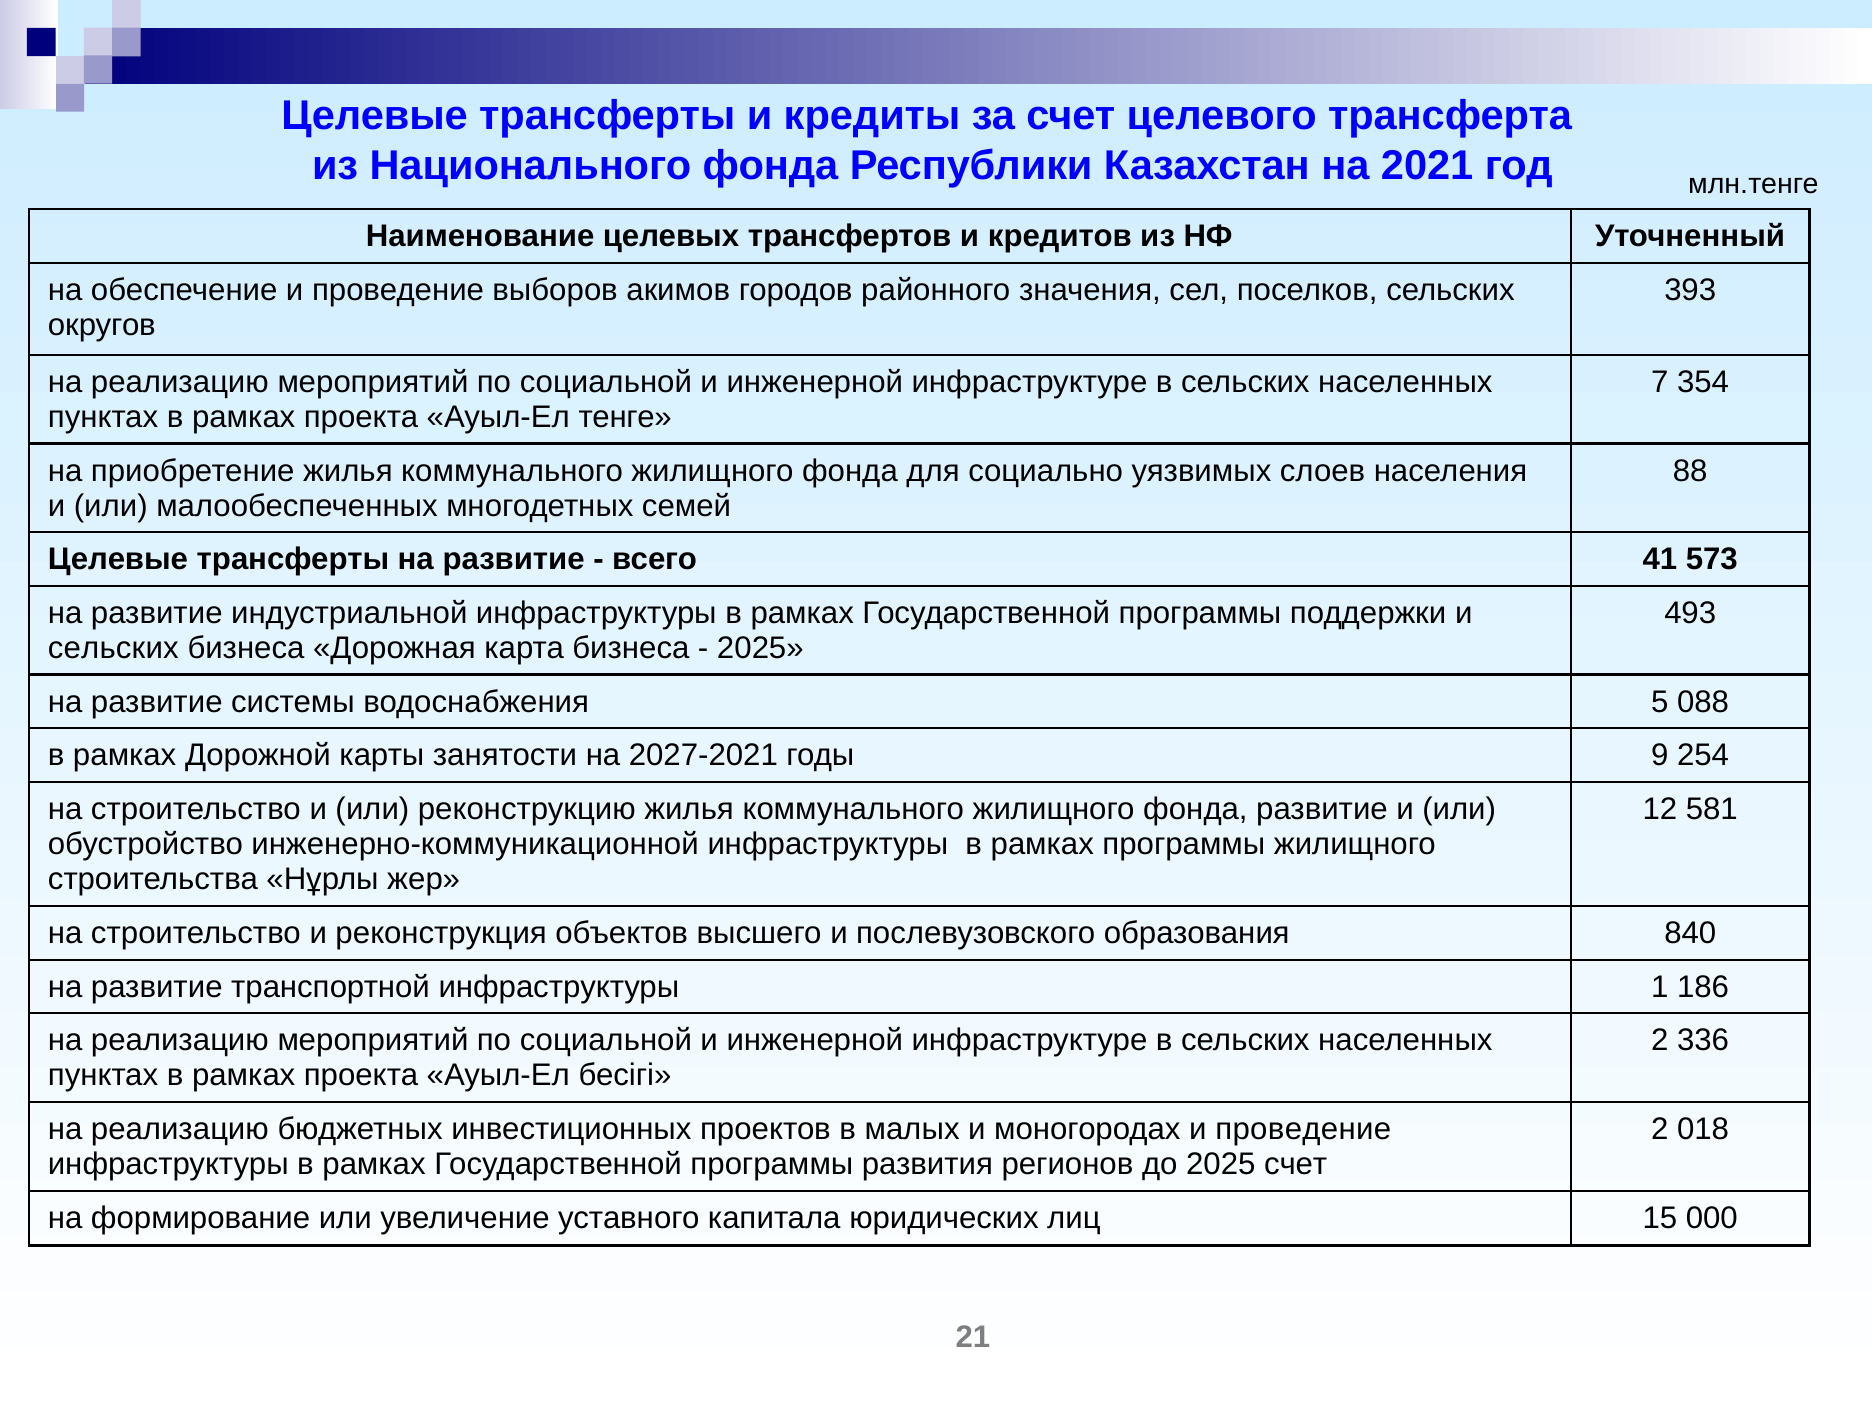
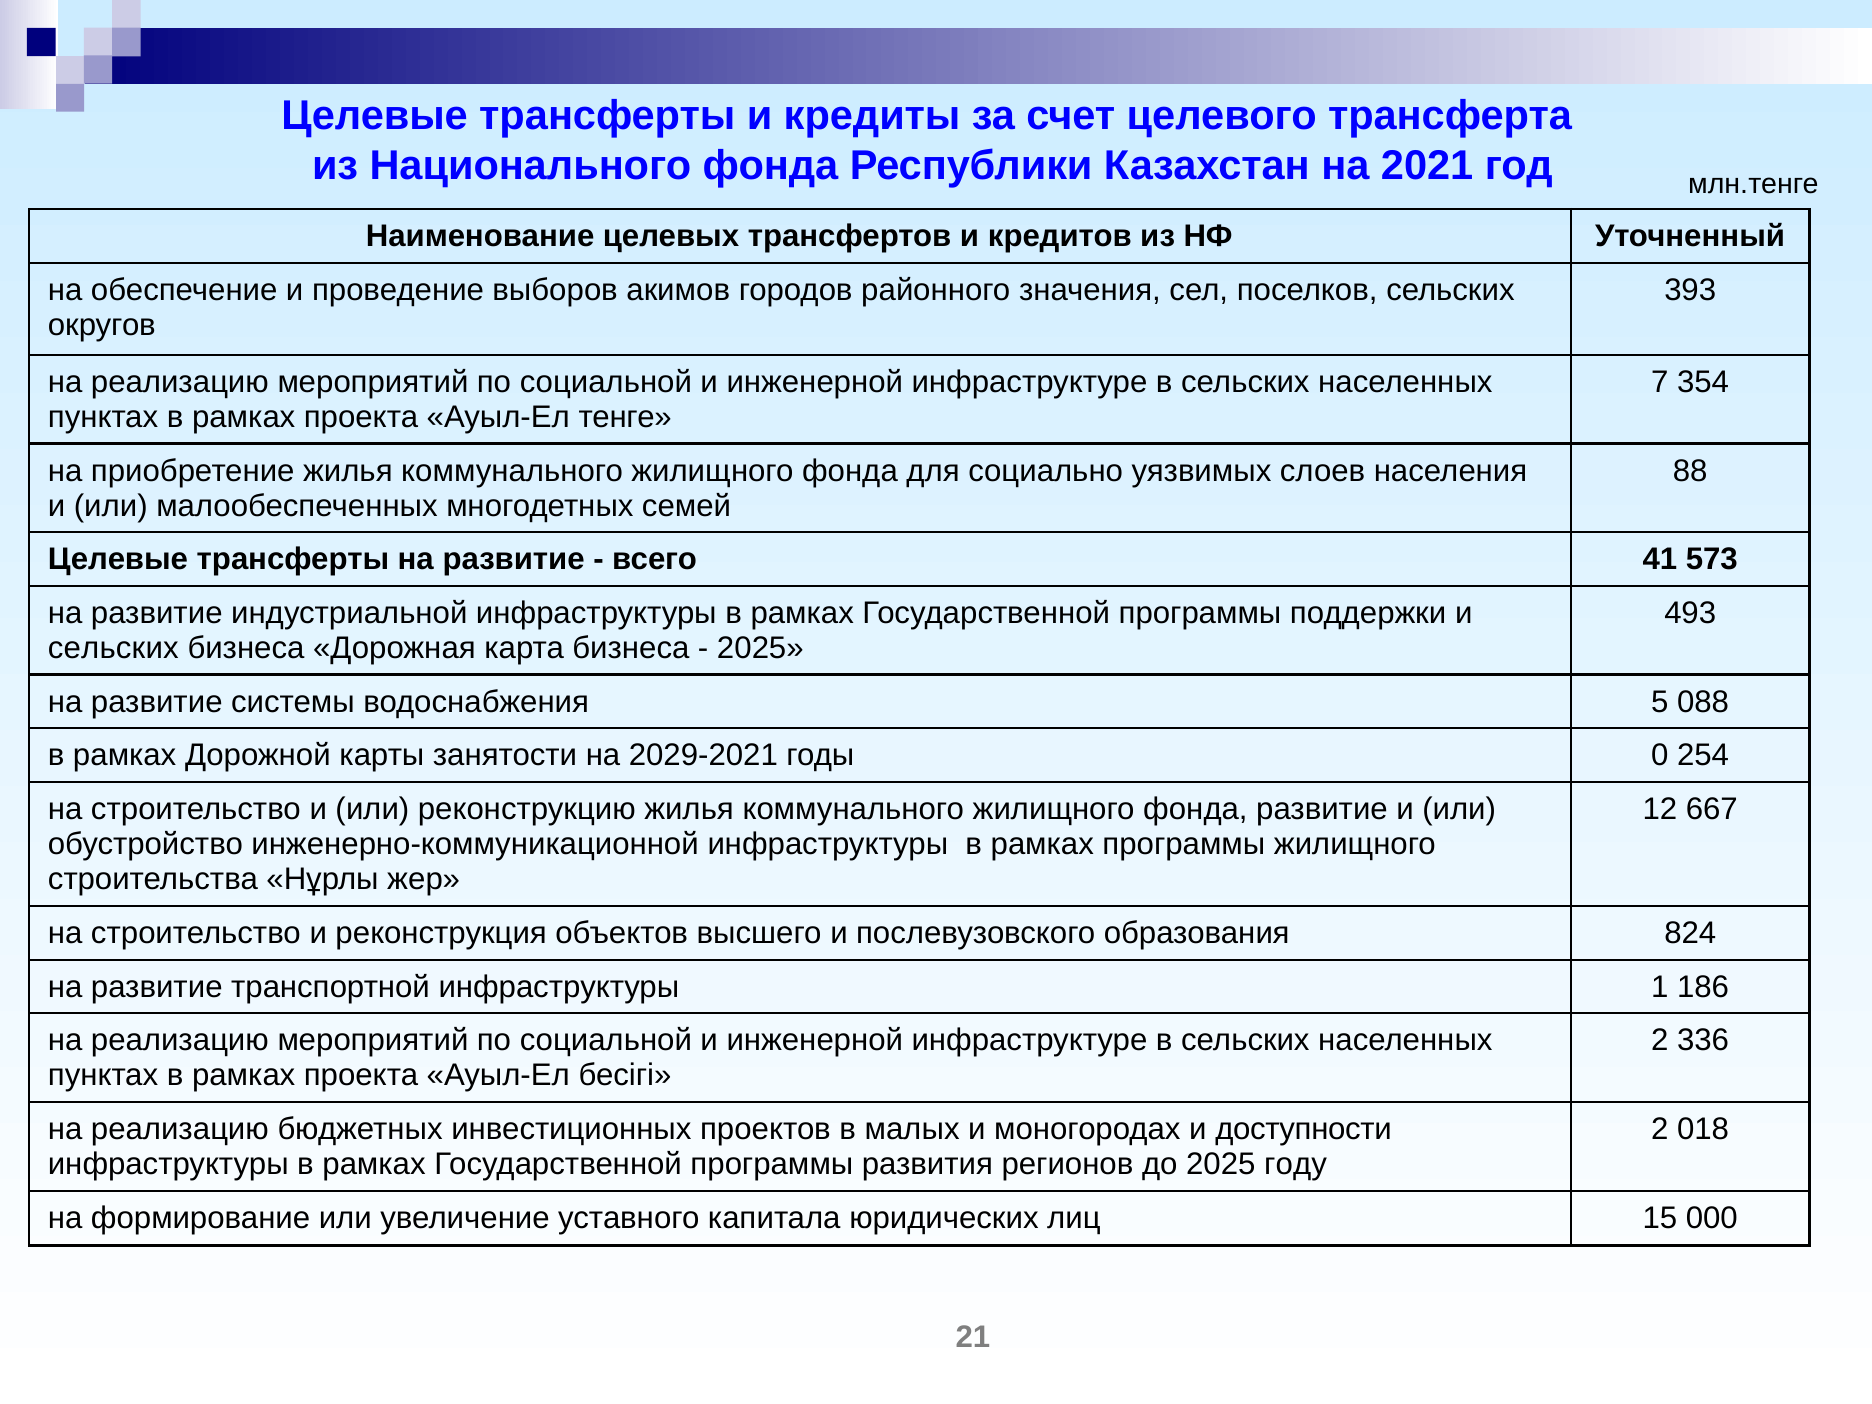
2027-2021: 2027-2021 -> 2029-2021 (703, 755)
9: 9 -> 0 (1660, 755)
581: 581 -> 667 (1712, 809)
840: 840 -> 824 (1690, 934)
моногородах и проведение: проведение -> доступности (1304, 1130)
2025 счет: счет -> году (1296, 1165)
